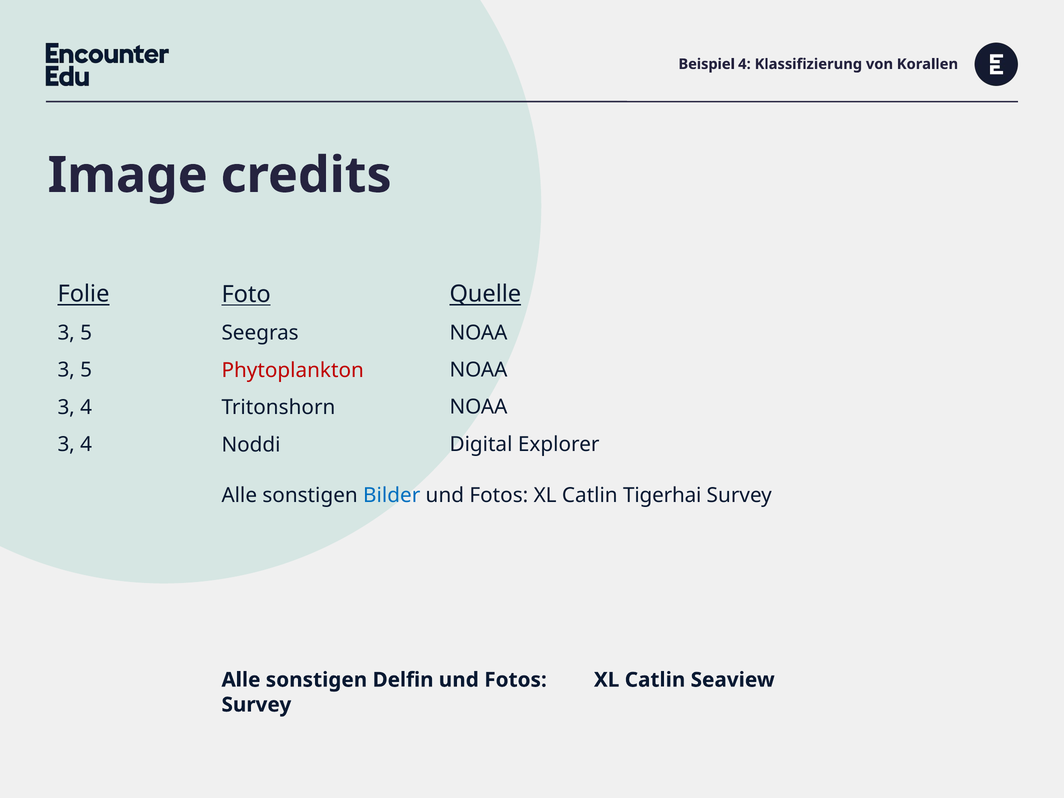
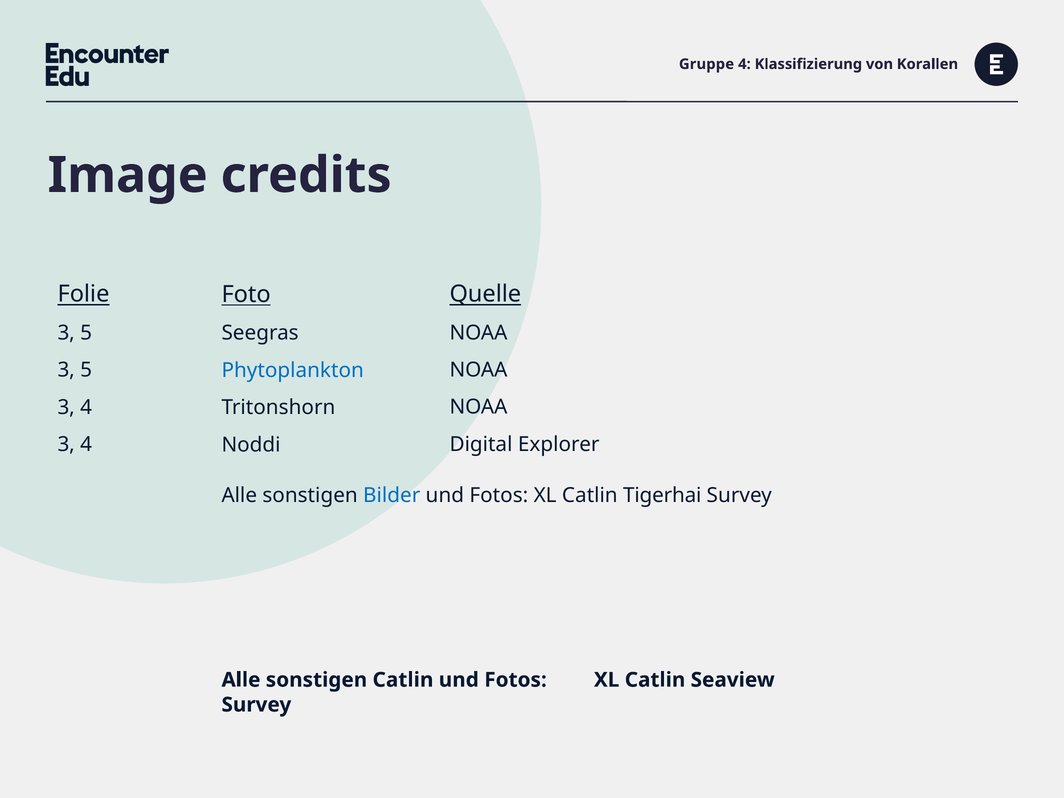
Beispiel: Beispiel -> Gruppe (706, 64)
Phytoplankton colour: red -> blue (293, 370)
sonstigen Delfin: Delfin -> Catlin (403, 680)
